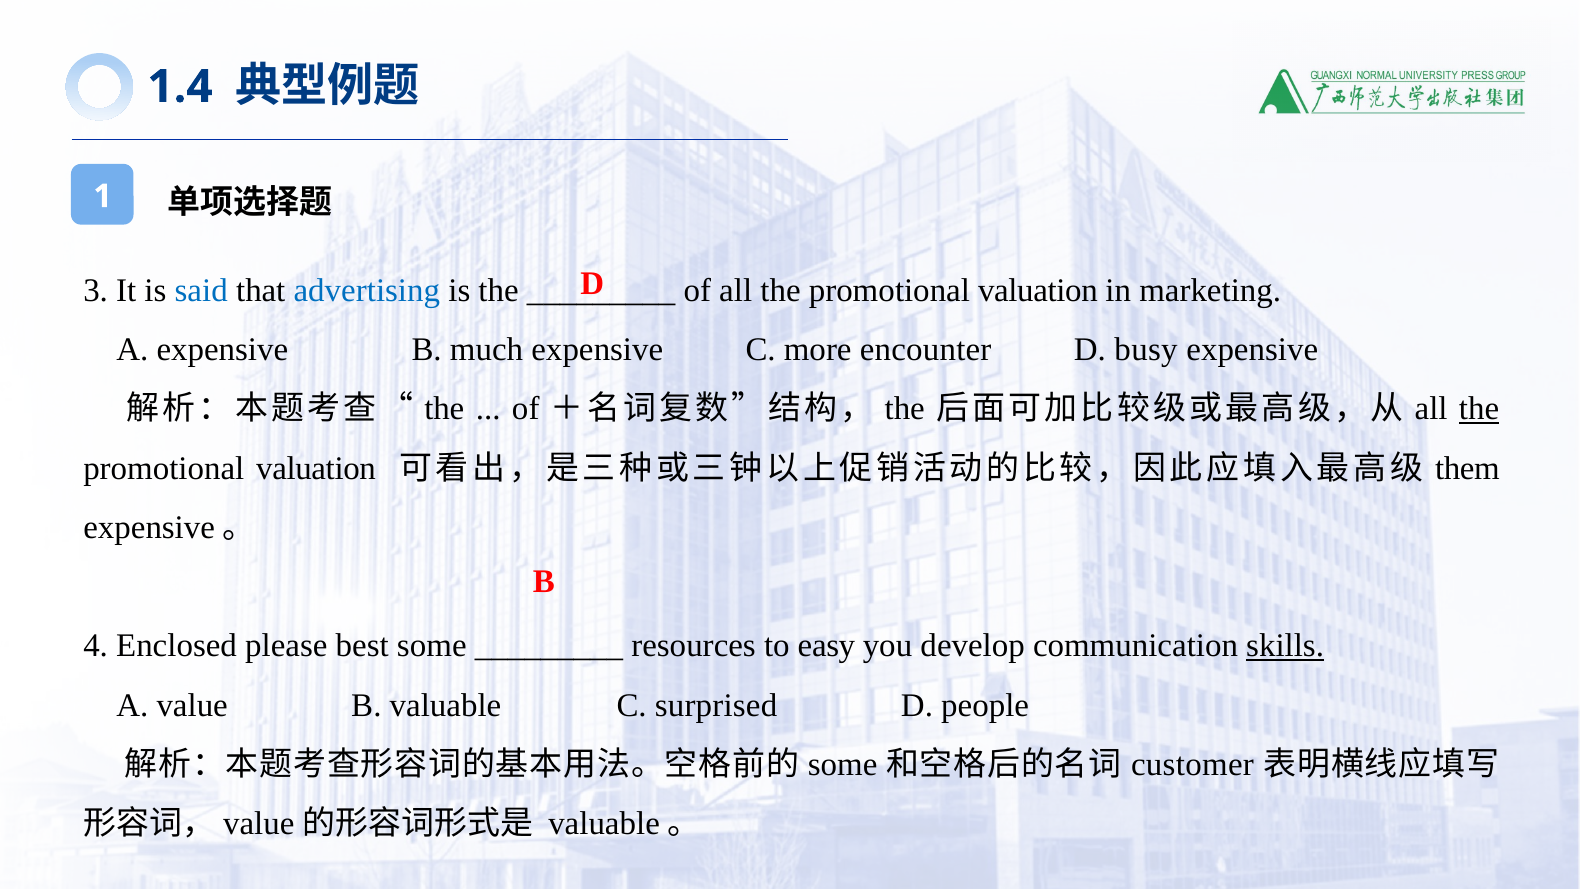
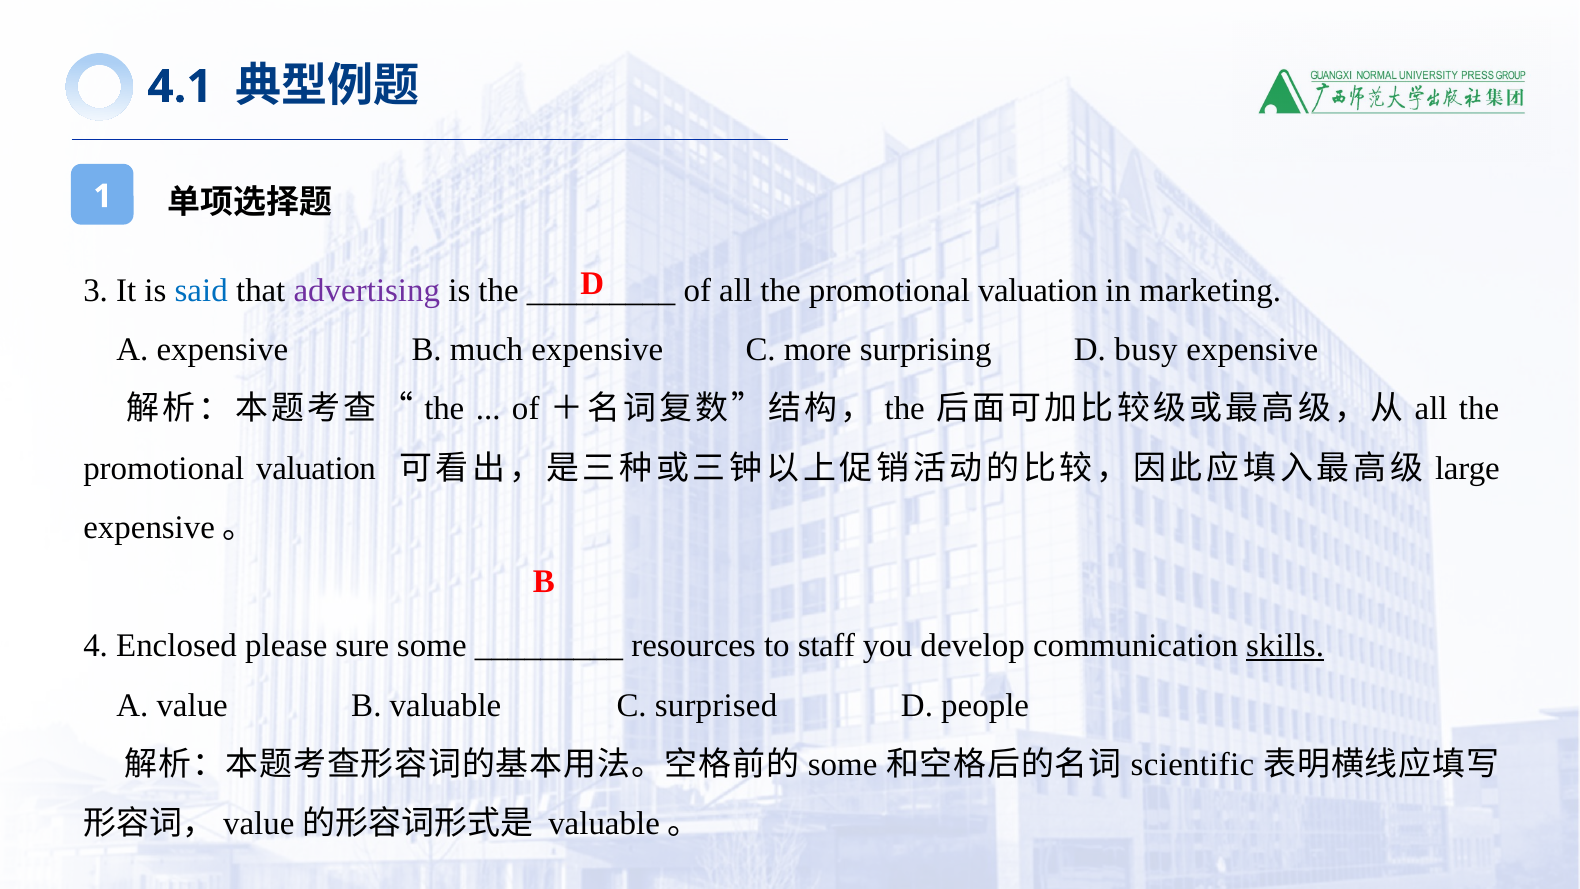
1.4: 1.4 -> 4.1 (180, 87)
advertising colour: blue -> purple (367, 290)
encounter: encounter -> surprising (926, 350)
the underline: present -> none (1479, 409)
them: them -> large (1467, 468)
best: best -> sure (362, 646)
easy: easy -> staff (826, 646)
customer: customer -> scientific (1192, 764)
